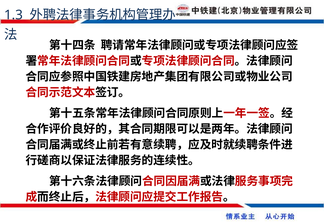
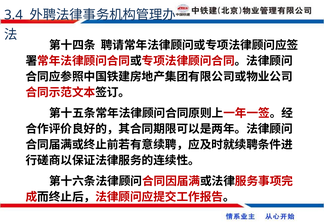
1.3: 1.3 -> 3.4 (13, 15)
